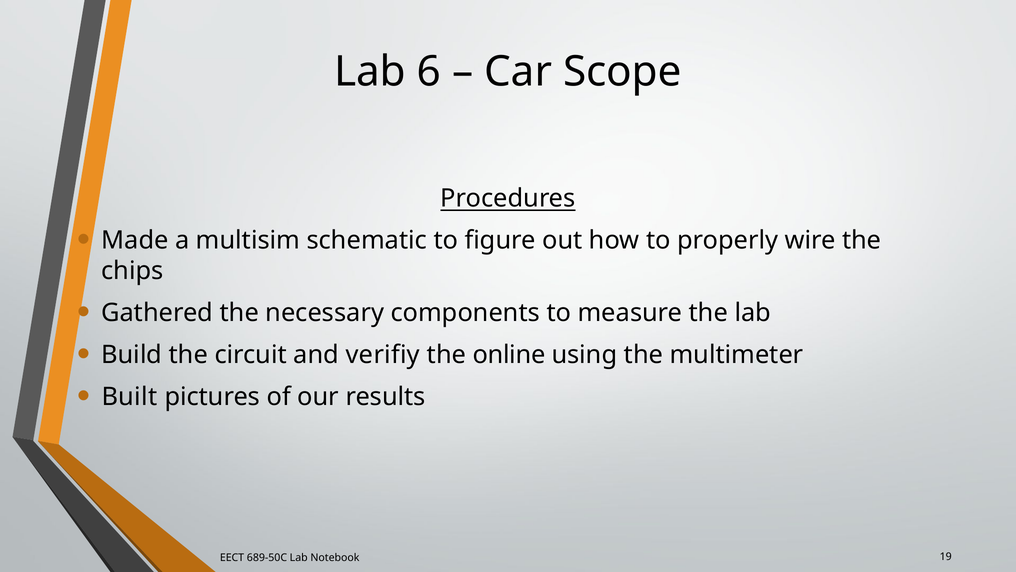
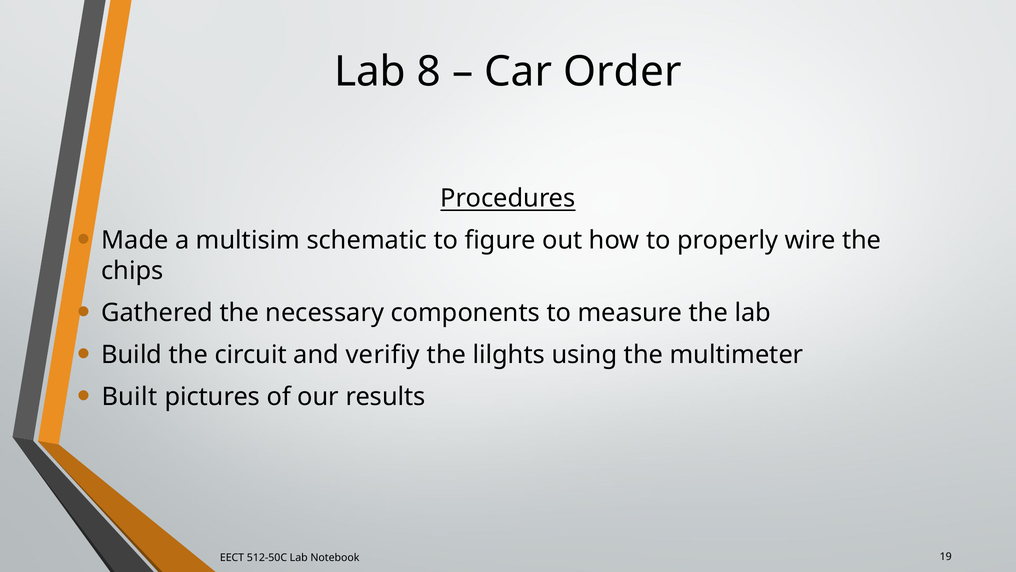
6: 6 -> 8 (429, 72)
Scope: Scope -> Order (622, 72)
online: online -> lilghts (509, 355)
689-50C: 689-50C -> 512-50C (267, 557)
